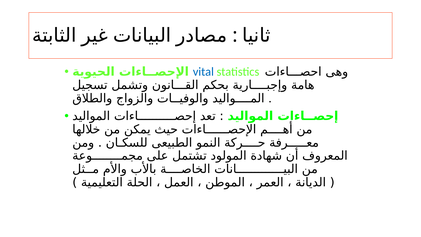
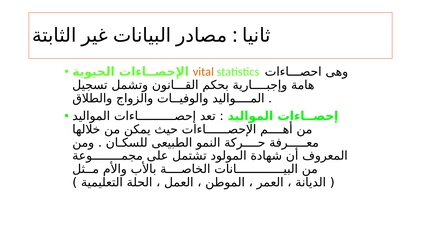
vital colour: blue -> orange (203, 72)
